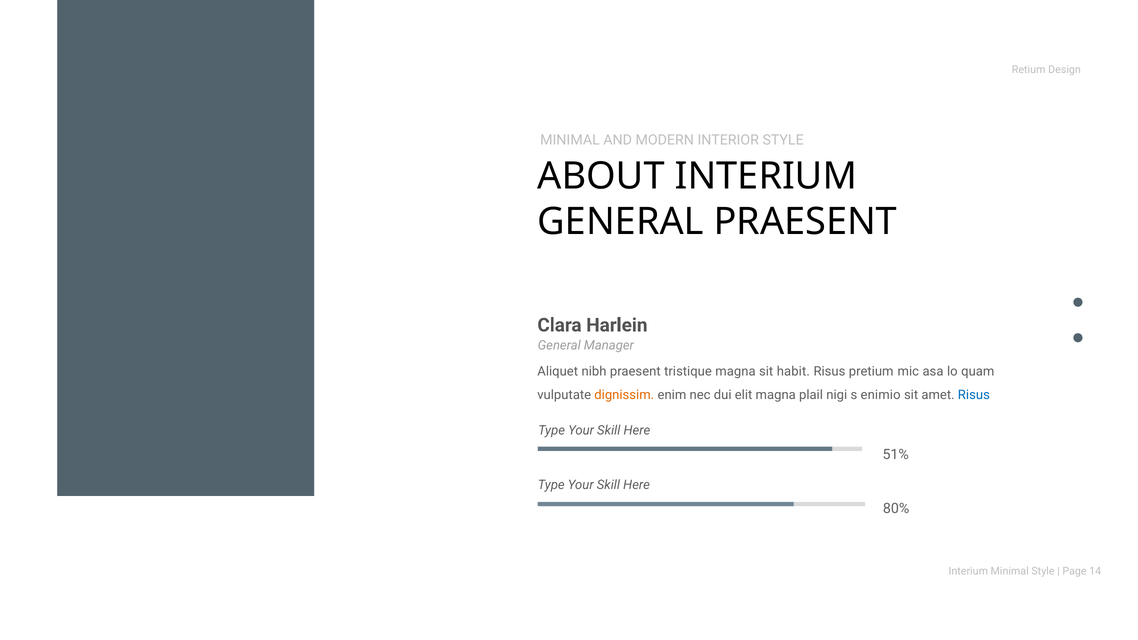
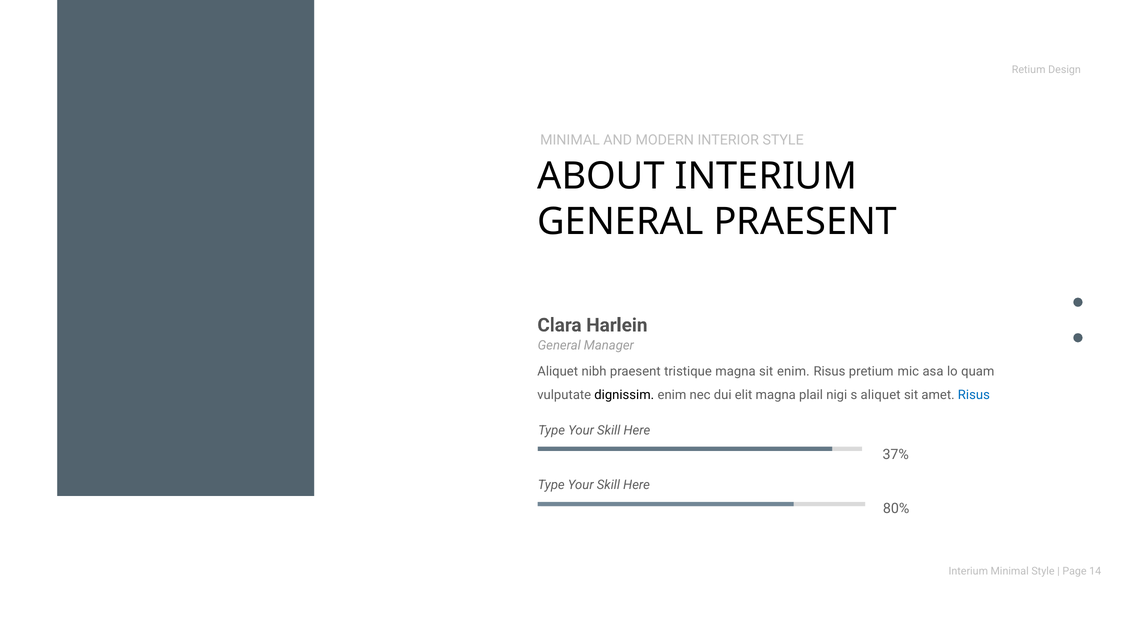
sit habit: habit -> enim (793, 372)
dignissim colour: orange -> black (624, 395)
s enimio: enimio -> aliquet (881, 395)
51%: 51% -> 37% (896, 454)
